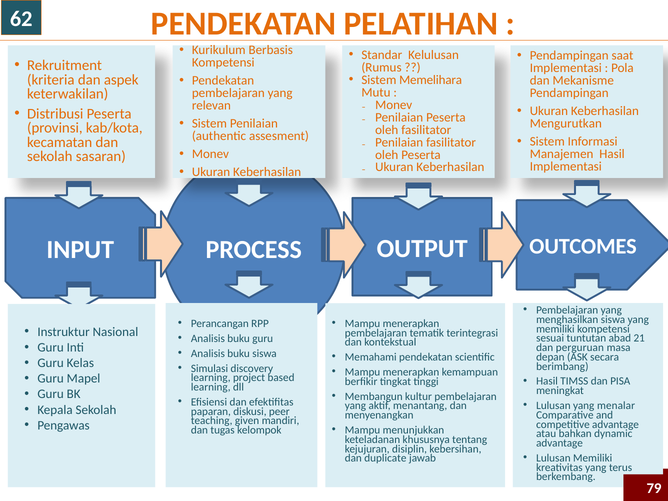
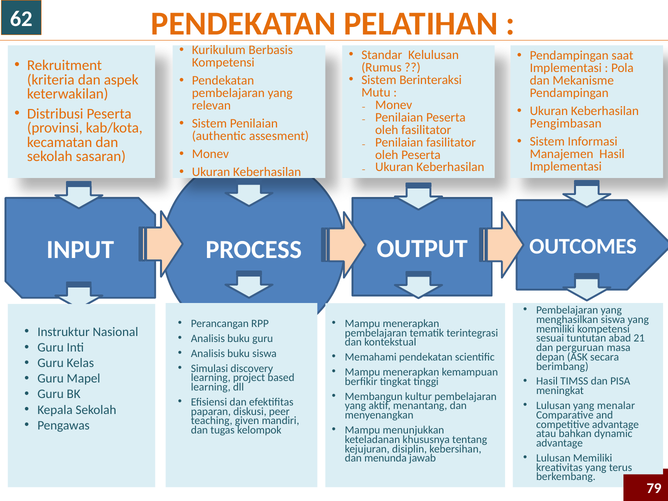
Memelihara: Memelihara -> Berinteraksi (431, 80)
Mengurutkan: Mengurutkan -> Pengimbasan (566, 124)
duplicate: duplicate -> menunda (385, 458)
